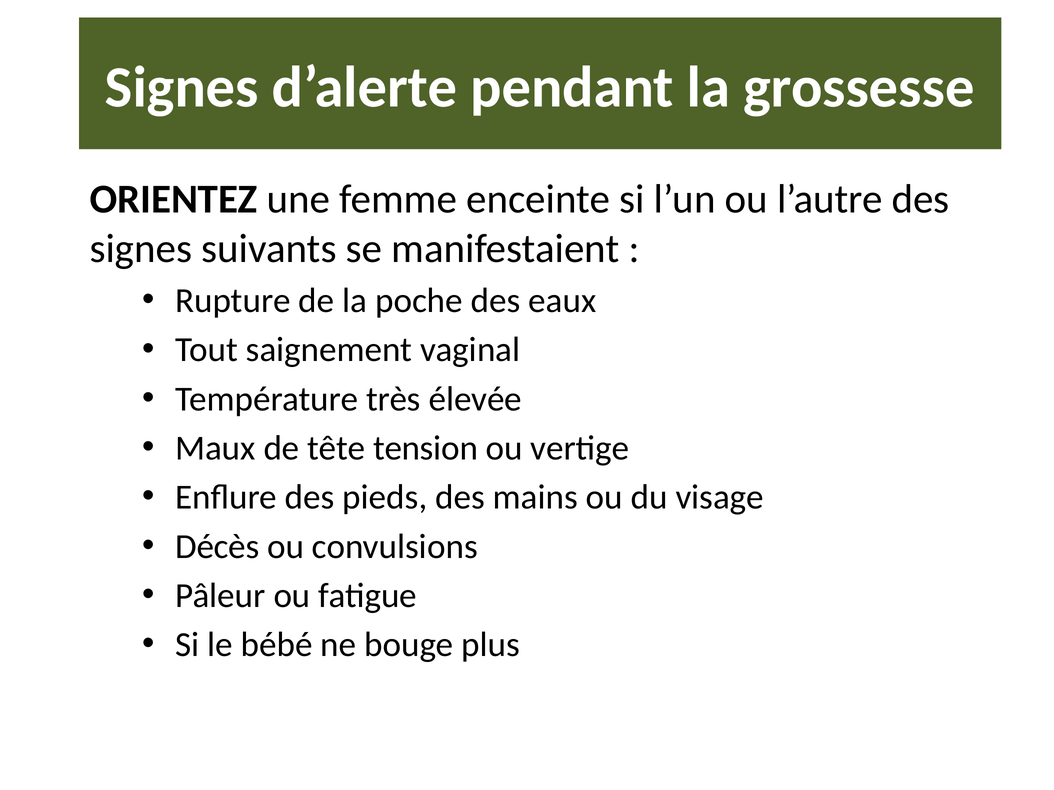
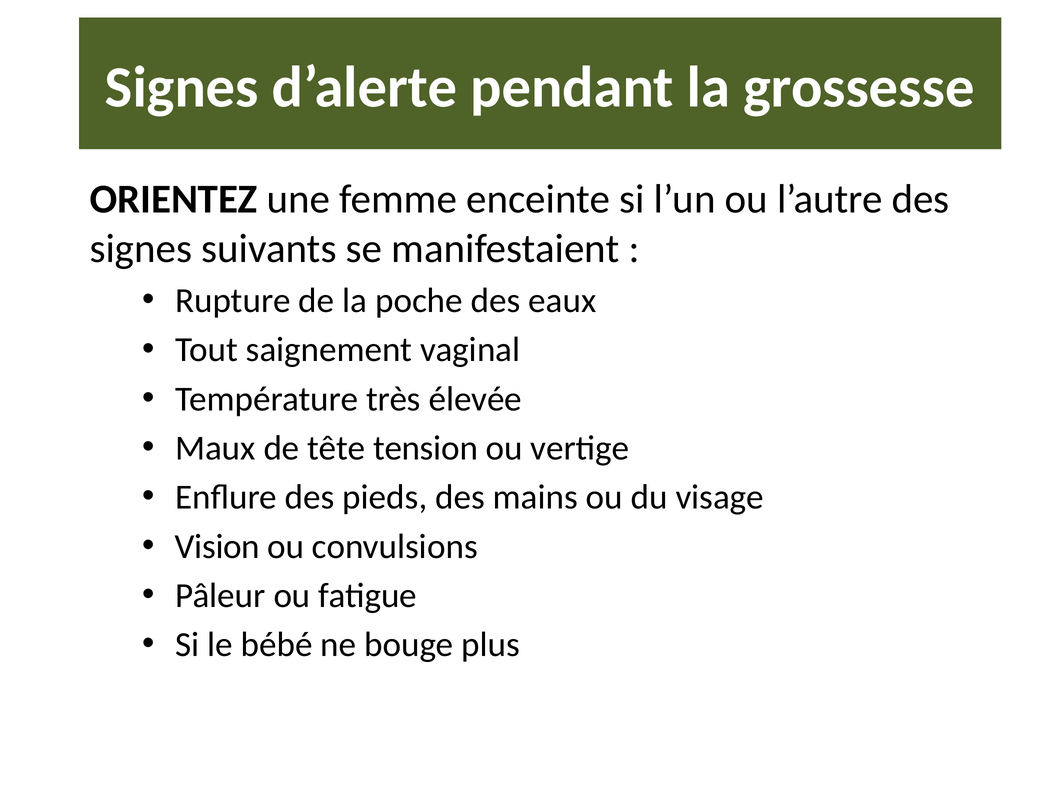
Décès: Décès -> Vision (217, 547)
